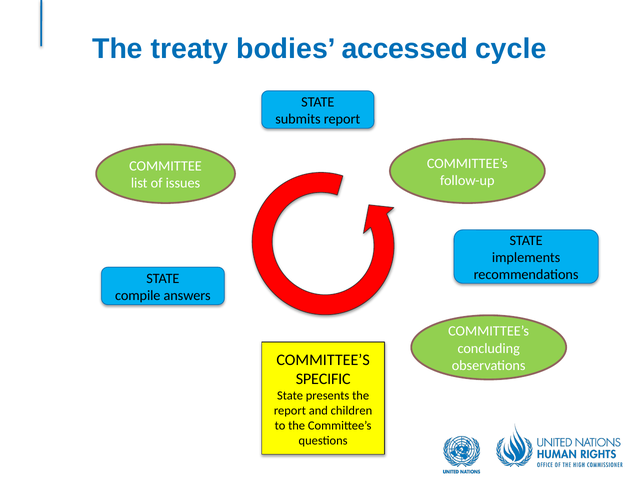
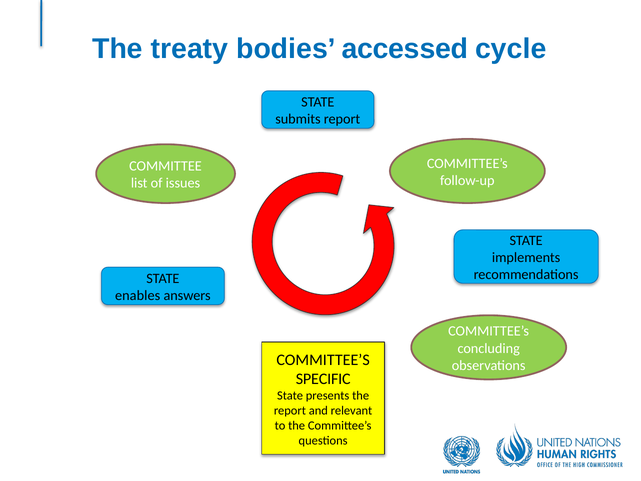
compile: compile -> enables (138, 295)
children: children -> relevant (351, 411)
